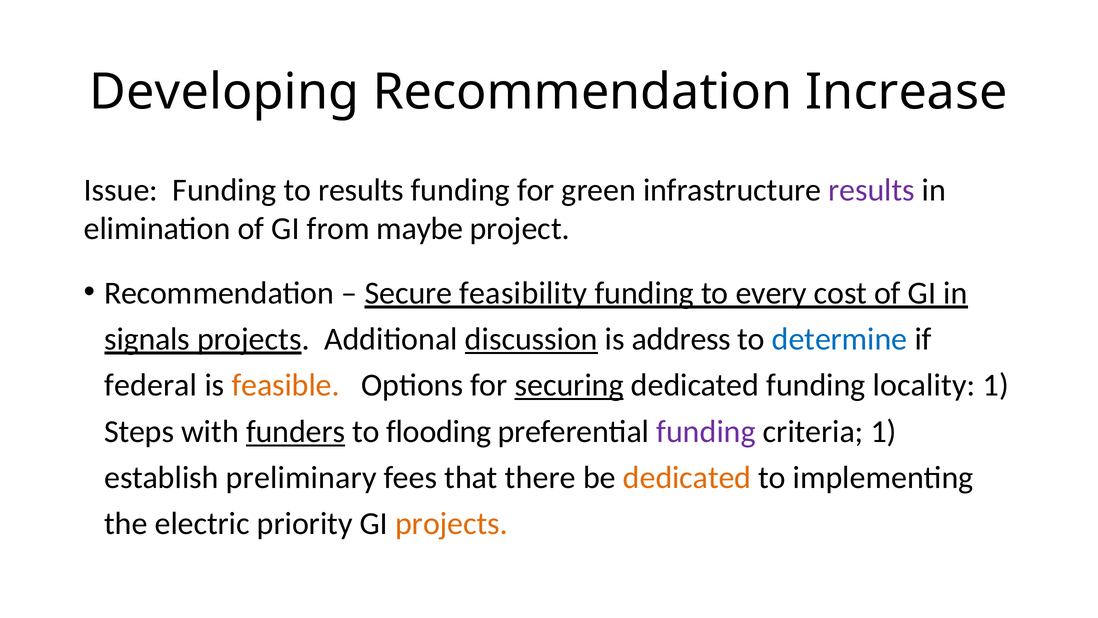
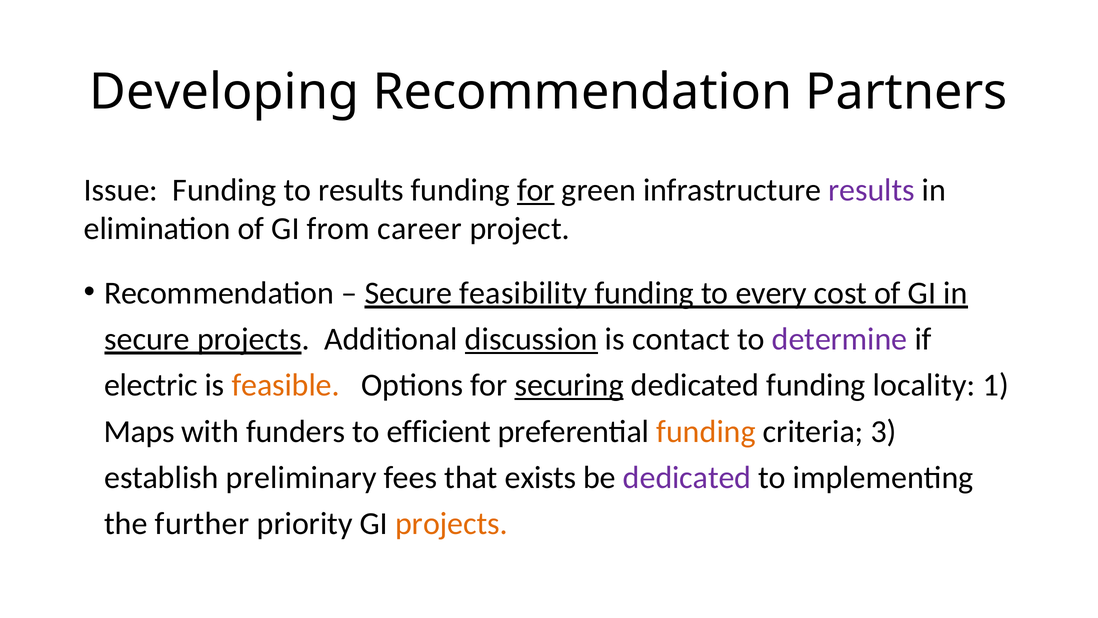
Increase: Increase -> Partners (906, 92)
for underline: none -> present (536, 190)
maybe: maybe -> career (420, 228)
signals: signals -> secure (147, 339)
address: address -> contact (681, 339)
determine colour: blue -> purple (840, 339)
federal: federal -> electric (151, 385)
Steps: Steps -> Maps (139, 431)
funders underline: present -> none (296, 431)
flooding: flooding -> efficient (439, 431)
funding colour: purple -> orange (706, 431)
criteria 1: 1 -> 3 (884, 431)
there: there -> exists (541, 477)
dedicated colour: orange -> purple (687, 477)
electric: electric -> further (202, 524)
